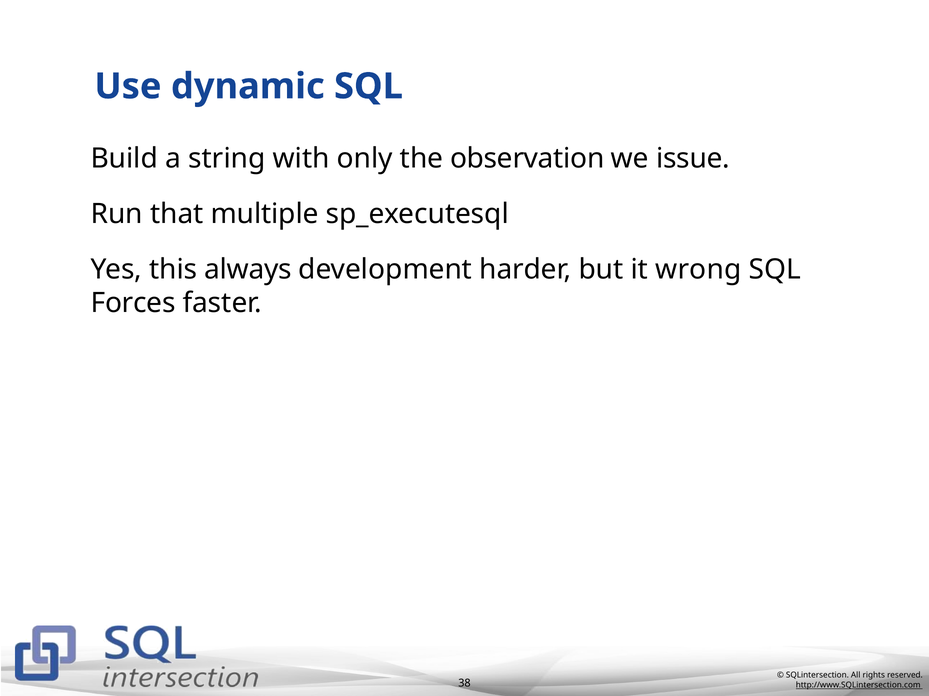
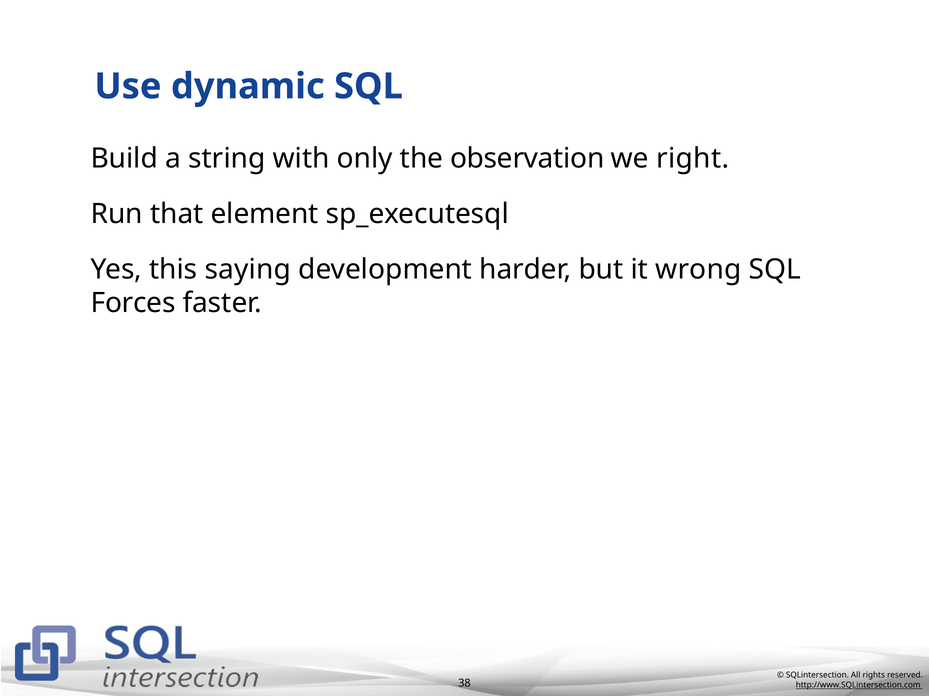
issue: issue -> right (693, 159)
multiple: multiple -> element (265, 214)
always: always -> saying (248, 270)
